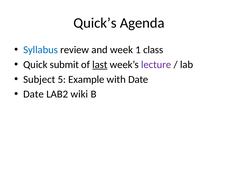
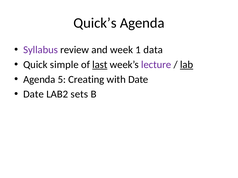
Syllabus colour: blue -> purple (41, 50)
class: class -> data (153, 50)
submit: submit -> simple (64, 65)
lab underline: none -> present (187, 65)
Subject: Subject -> Agenda (39, 80)
Example: Example -> Creating (86, 80)
wiki: wiki -> sets (79, 94)
